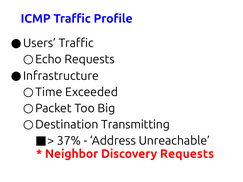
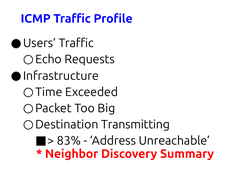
37%: 37% -> 83% (69, 141)
Discovery Requests: Requests -> Summary (187, 154)
